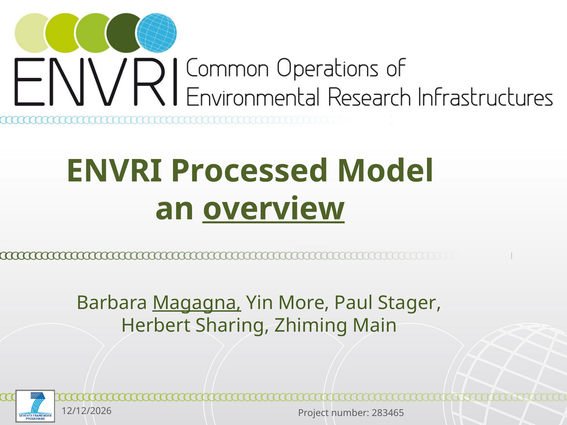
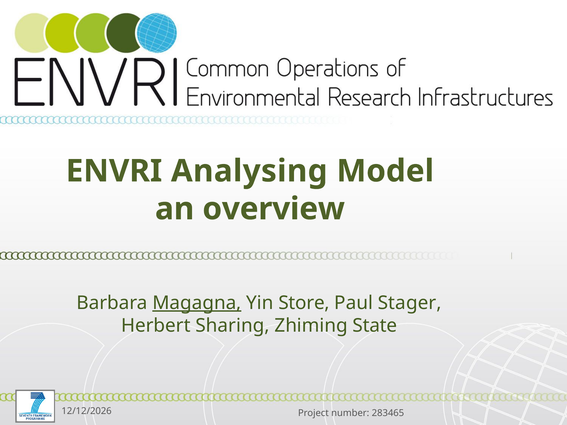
Processed: Processed -> Analysing (249, 171)
overview underline: present -> none (274, 209)
More: More -> Store (304, 303)
Main: Main -> State (375, 326)
